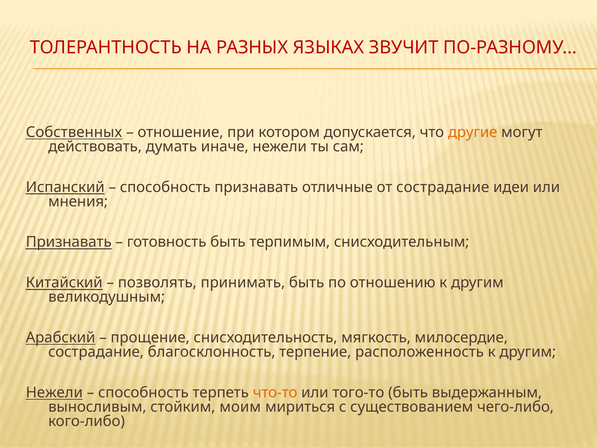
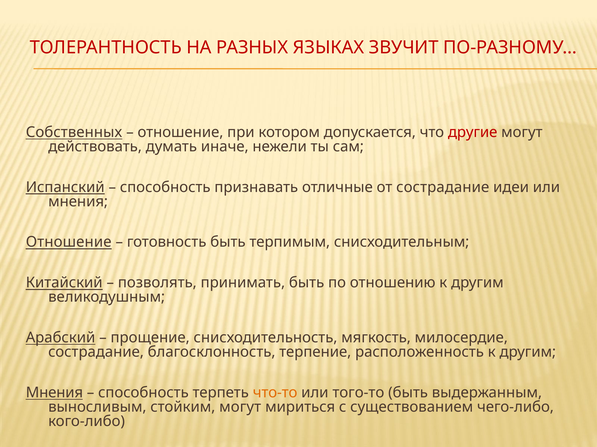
другие colour: orange -> red (473, 132)
Признавать: Признавать -> Отношение (69, 242)
Нежели: Нежели -> Мнения (54, 393)
стойким моим: моим -> могут (240, 408)
